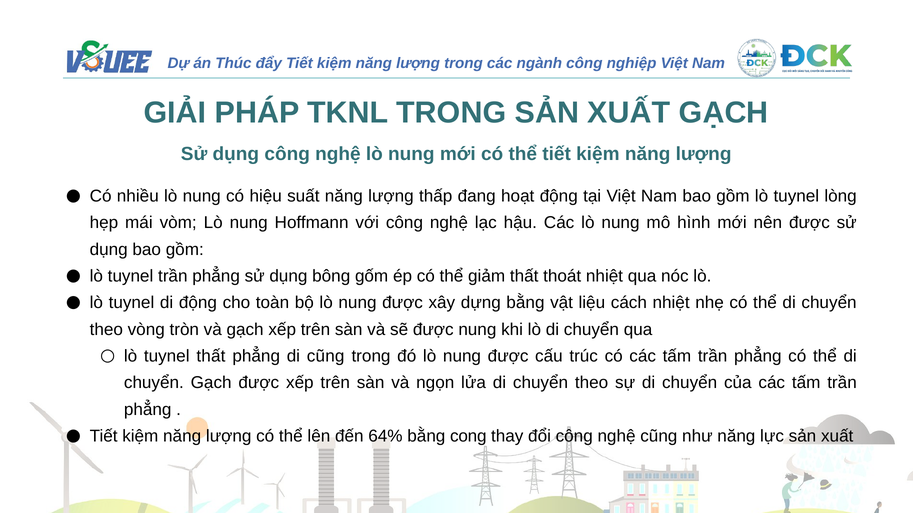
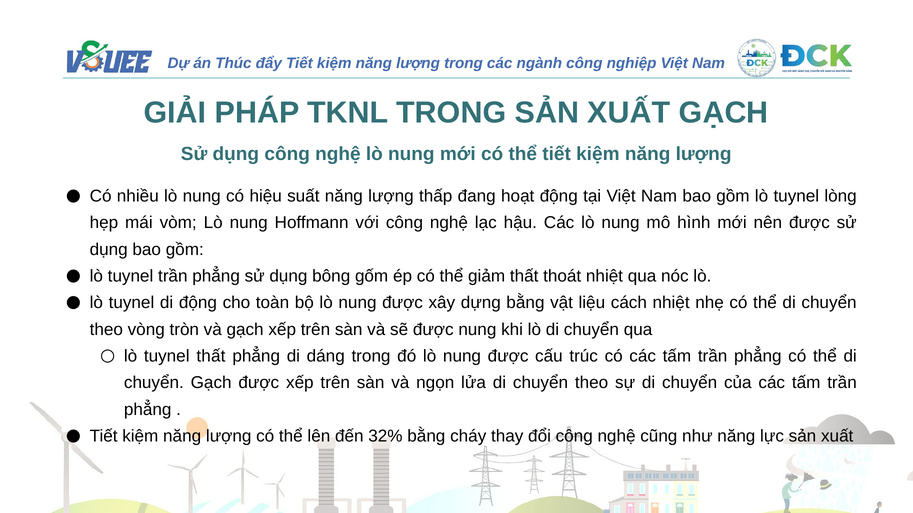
di cũng: cũng -> dáng (326, 356)
64%: 64% -> 32% (385, 436)
cong: cong -> cháy (468, 436)
